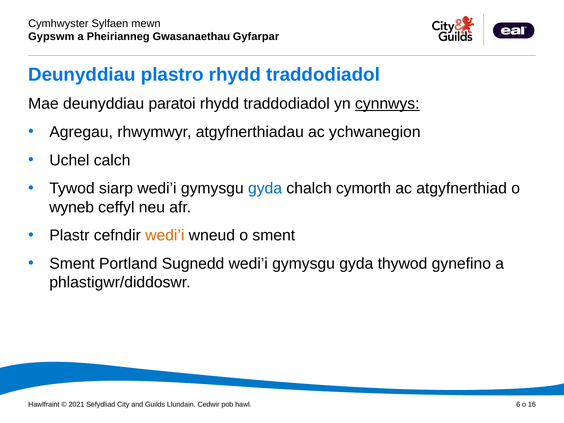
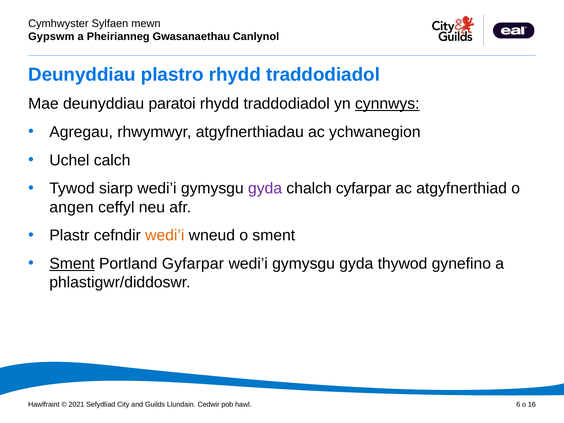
Gyfarpar: Gyfarpar -> Canlynol (256, 37)
gyda colour: blue -> purple (265, 188)
cymorth: cymorth -> cyfarpar (364, 188)
wyneb: wyneb -> angen (71, 207)
Sment underline: none -> present (72, 264)
Sugnedd: Sugnedd -> Gyfarpar (193, 264)
